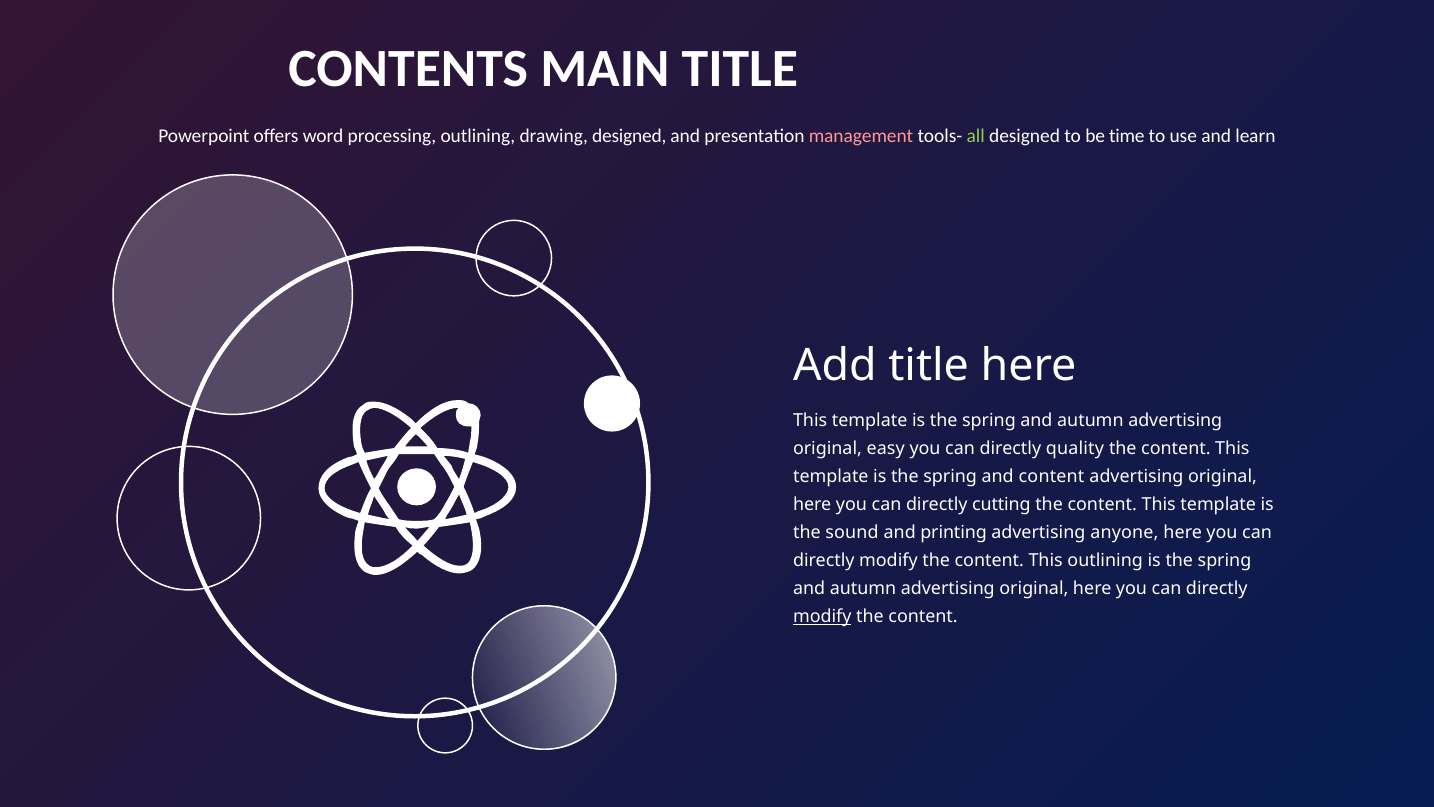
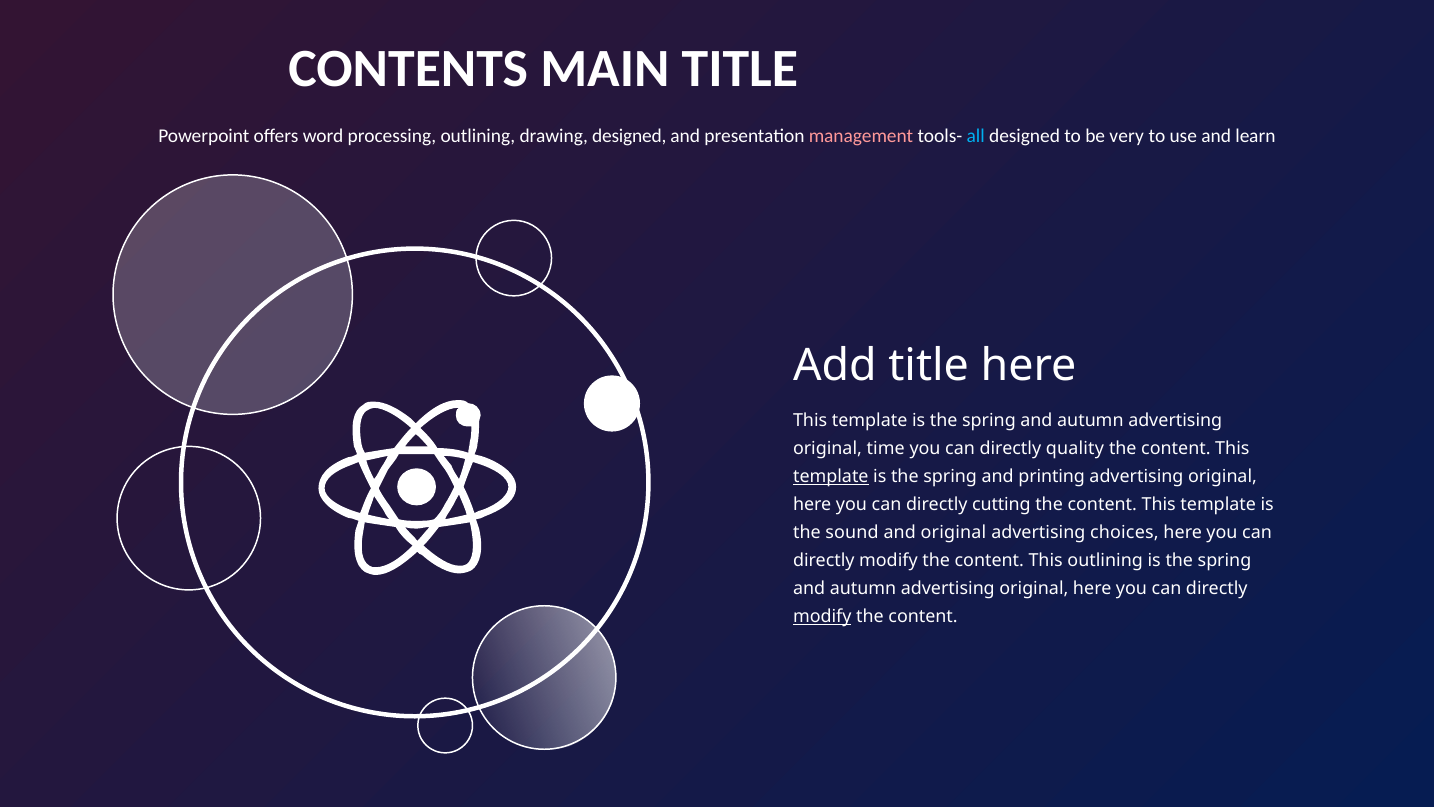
all colour: light green -> light blue (976, 136)
time: time -> very (1127, 136)
easy: easy -> time (886, 449)
template underline: none -> present (831, 477)
and content: content -> printing (1052, 477)
and printing: printing -> original (953, 533)
anyone: anyone -> choices (1124, 533)
